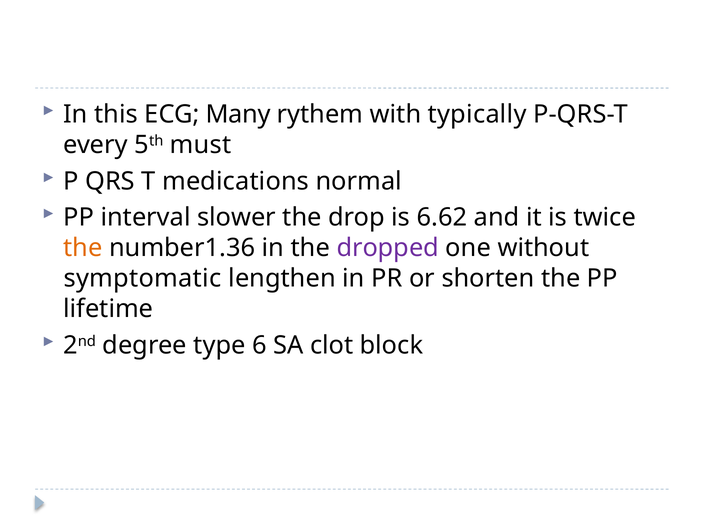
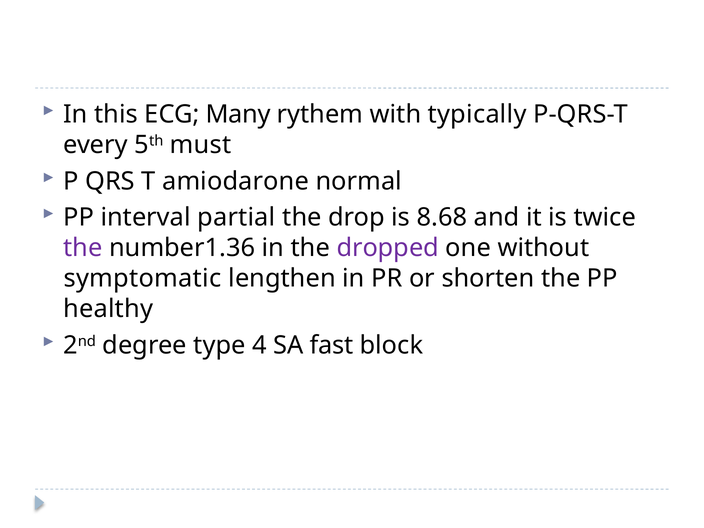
medications: medications -> amiodarone (236, 181)
slower: slower -> partial (236, 218)
6.62: 6.62 -> 8.68 (442, 218)
the colour: orange -> purple (83, 248)
lifetime: lifetime -> healthy (108, 309)
6: 6 -> 4 (259, 345)
clot: clot -> fast (332, 345)
